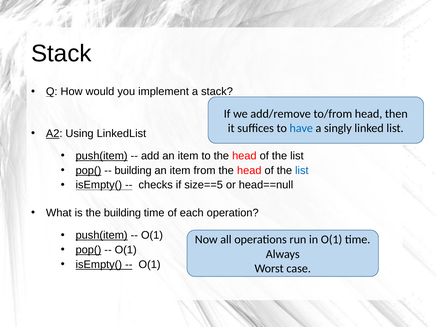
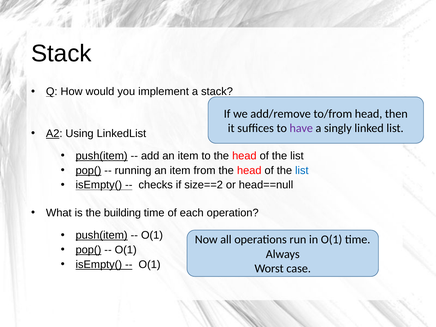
have colour: blue -> purple (301, 128)
building: building -> running (133, 170)
size==5: size==5 -> size==2 (204, 185)
